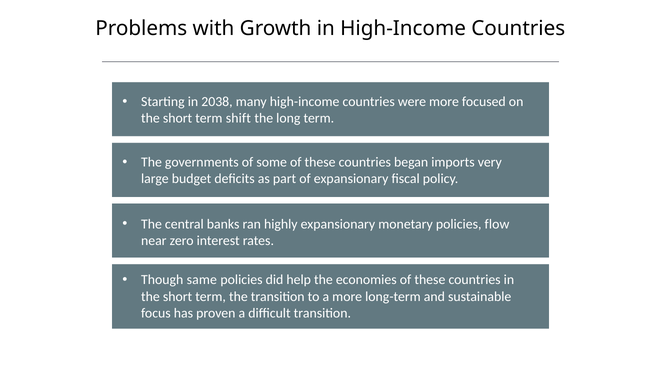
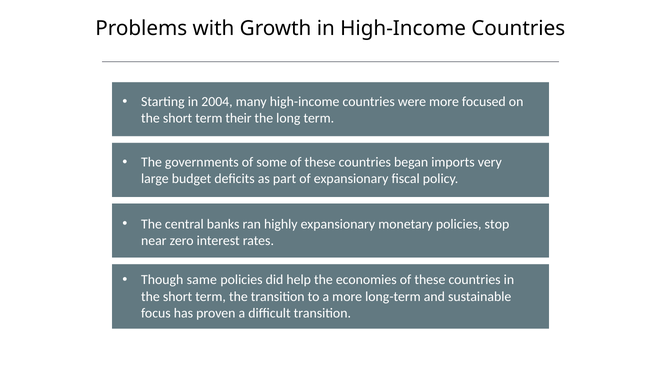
2038: 2038 -> 2004 (217, 102)
shift: shift -> their (239, 118)
flow: flow -> stop (497, 224)
